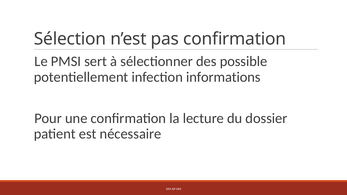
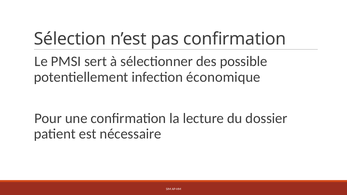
informations: informations -> économique (223, 77)
